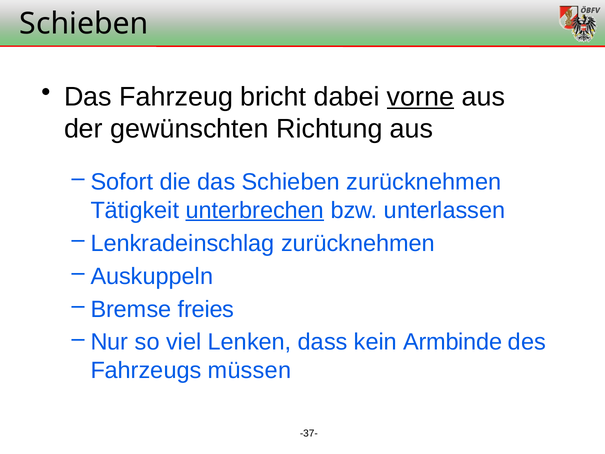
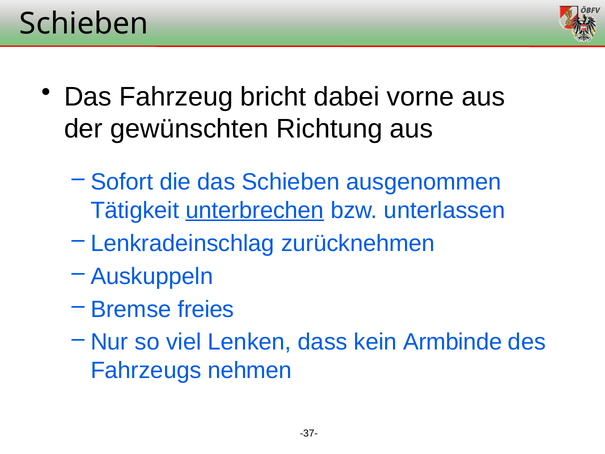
vorne underline: present -> none (421, 97)
Schieben zurücknehmen: zurücknehmen -> ausgenommen (424, 182)
müssen: müssen -> nehmen (250, 370)
